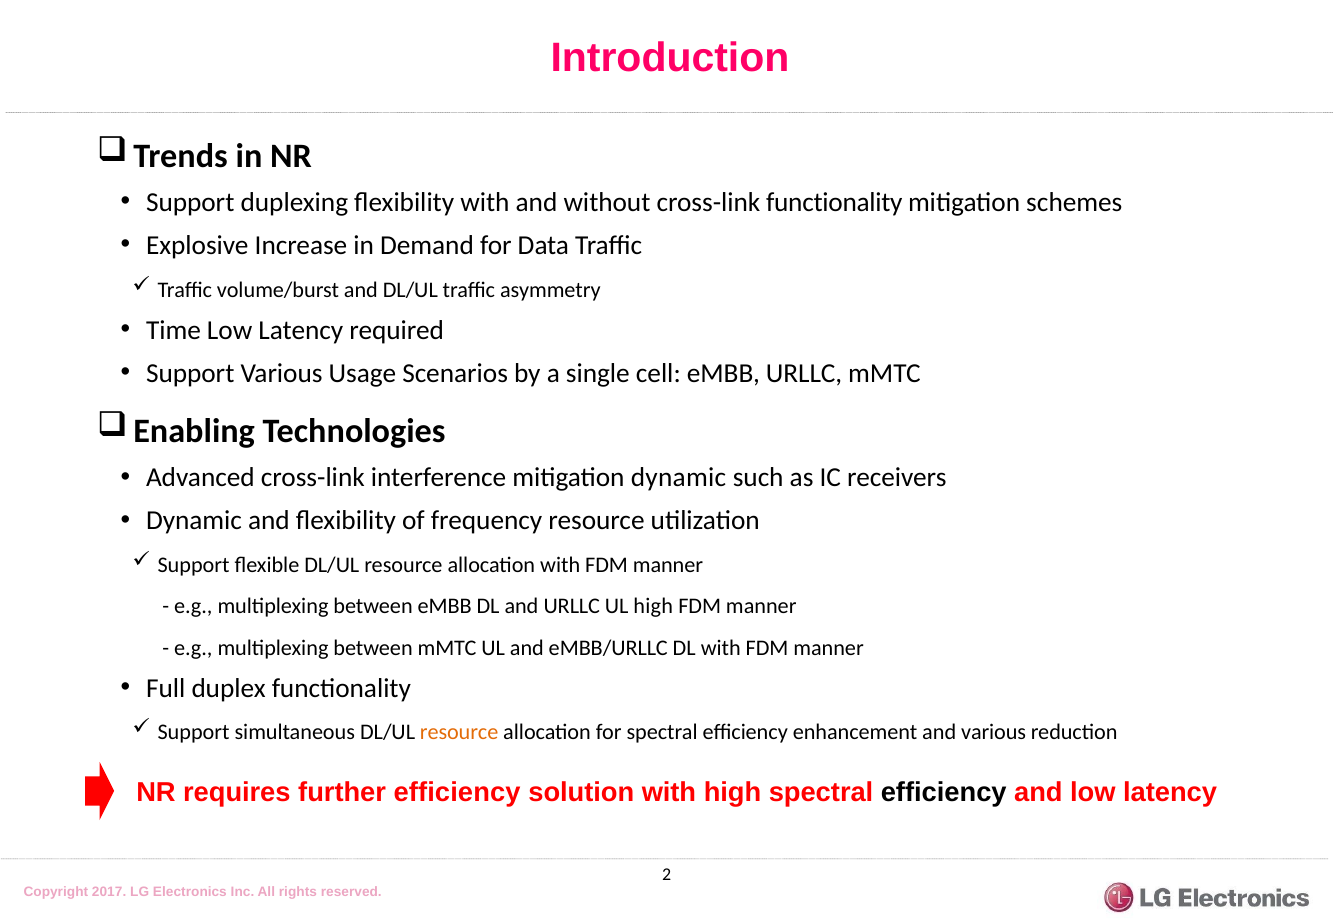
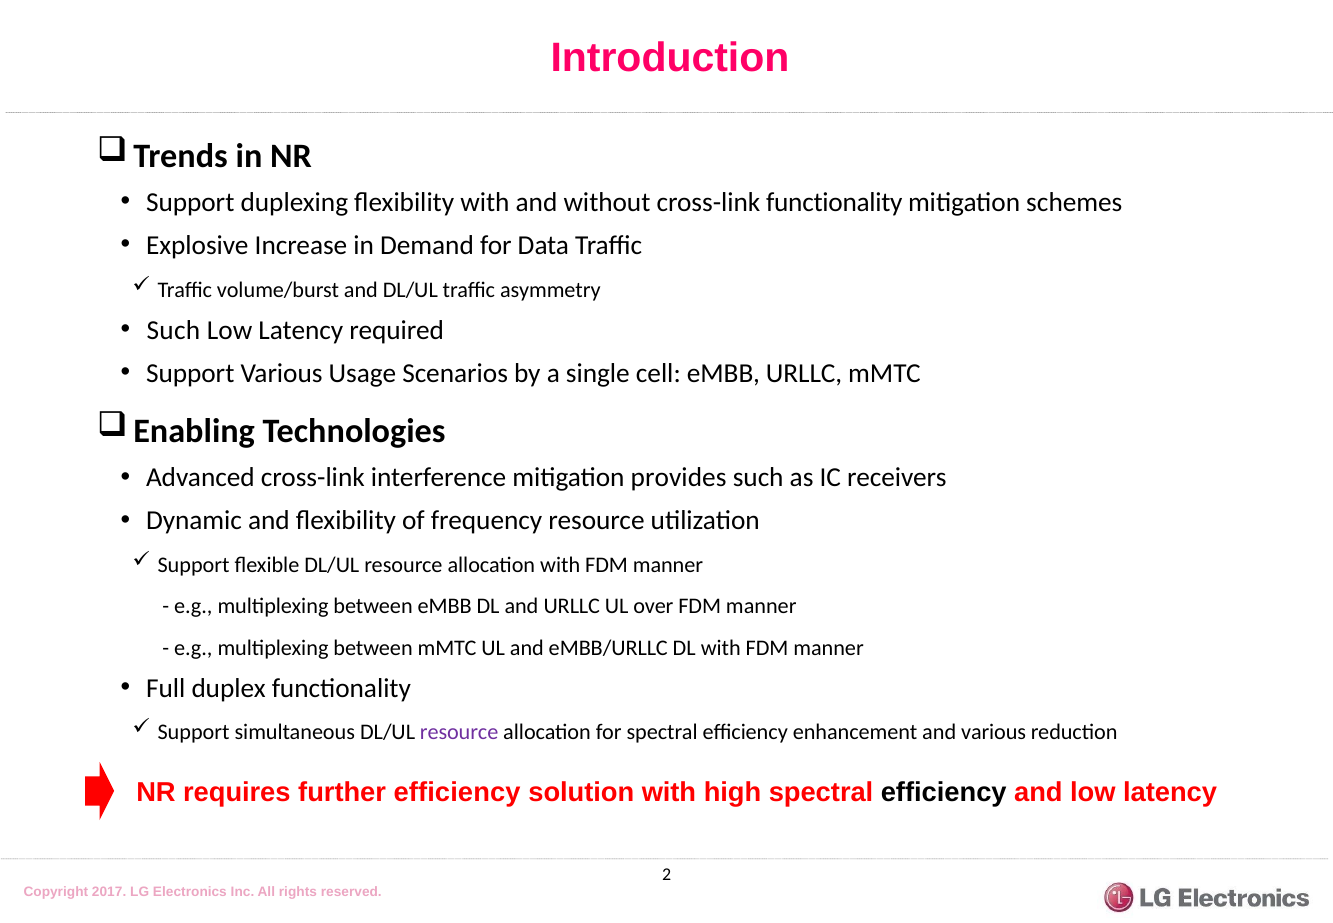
Time: Time -> Such (173, 330)
mitigation dynamic: dynamic -> provides (679, 478)
UL high: high -> over (653, 606)
resource colour: orange -> purple (459, 732)
